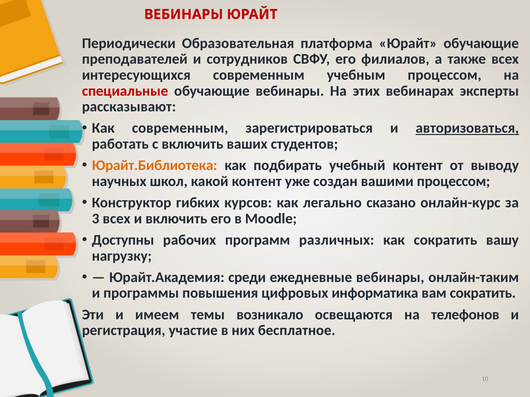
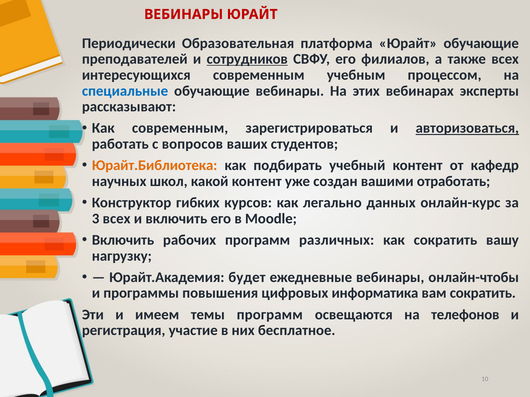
сотрудников underline: none -> present (247, 59)
специальные colour: red -> blue (125, 91)
с включить: включить -> вопросов (192, 144)
выводу: выводу -> кафедр (495, 166)
вашими процессом: процессом -> отработать (454, 181)
сказано: сказано -> данных (391, 203)
Доступны: Доступны -> Включить (123, 240)
среди: среди -> будет (247, 278)
онлайн-таким: онлайн-таким -> онлайн-чтобы (474, 278)
темы возникало: возникало -> программ (270, 315)
